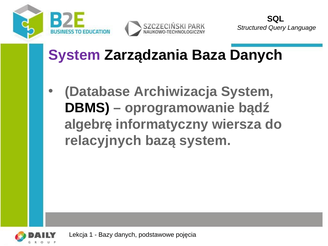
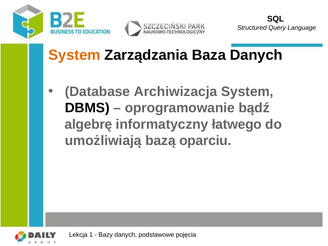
System colour: purple -> orange (74, 55)
wiersza: wiersza -> łatwego (237, 124)
relacyjnych: relacyjnych -> umożliwiają (103, 141)
bazą system: system -> oparciu (205, 141)
